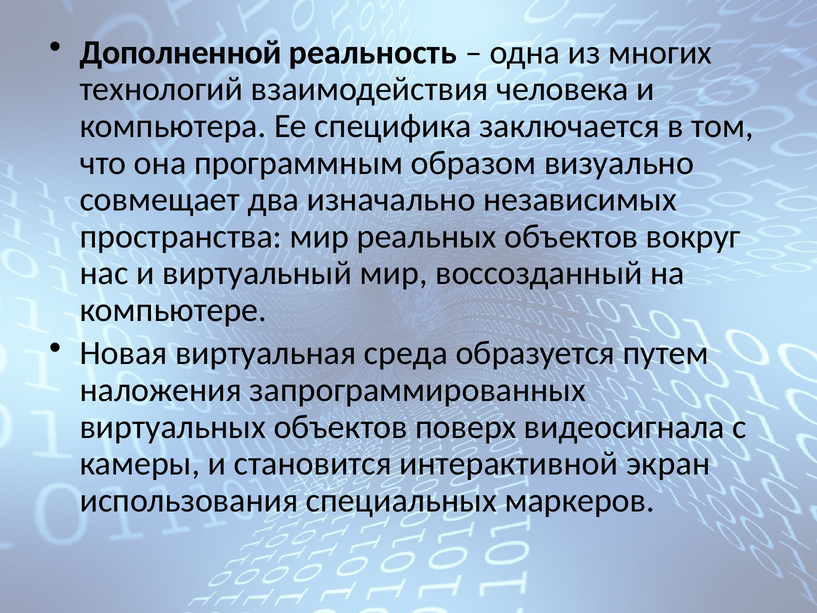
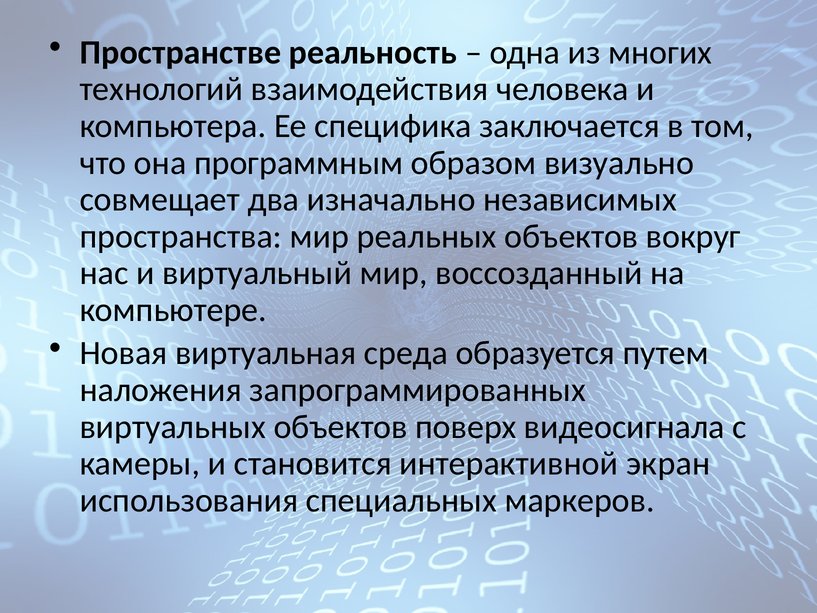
Дополненной: Дополненной -> Пространстве (180, 52)
